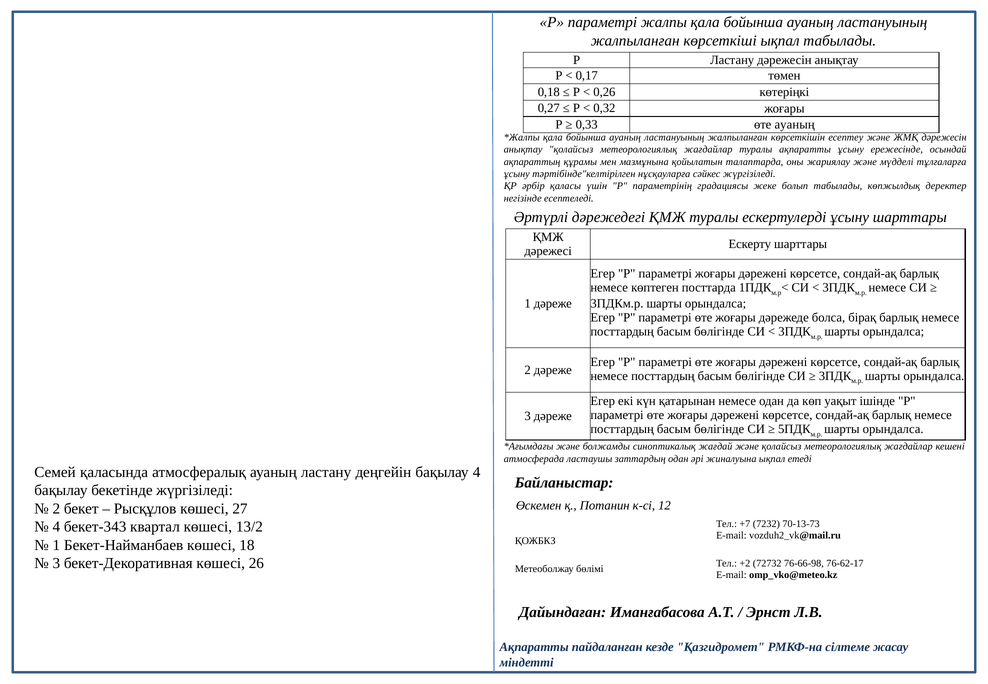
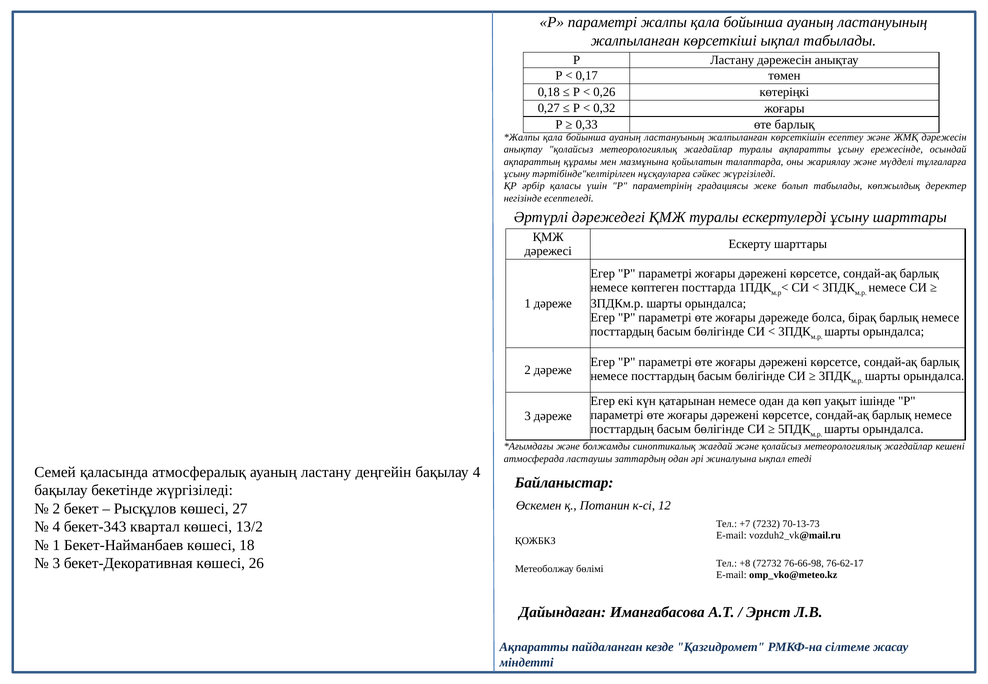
өте ауаның: ауаның -> барлық (795, 125)
+2: +2 -> +8 (745, 563)
